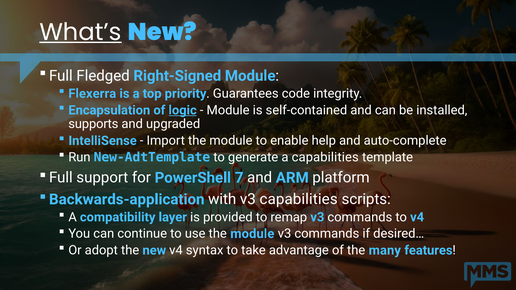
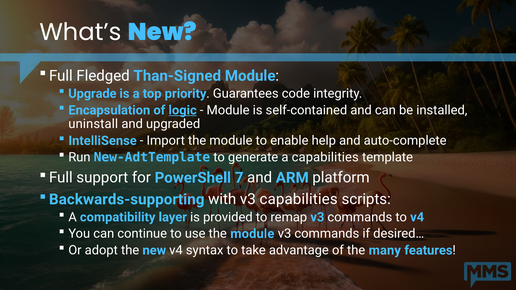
What’s underline: present -> none (80, 32)
Right-Signed: Right-Signed -> Than-Signed (177, 76)
Flexerra: Flexerra -> Upgrade (92, 94)
supports: supports -> uninstall (93, 124)
Backwards-application: Backwards-application -> Backwards-supporting (127, 199)
